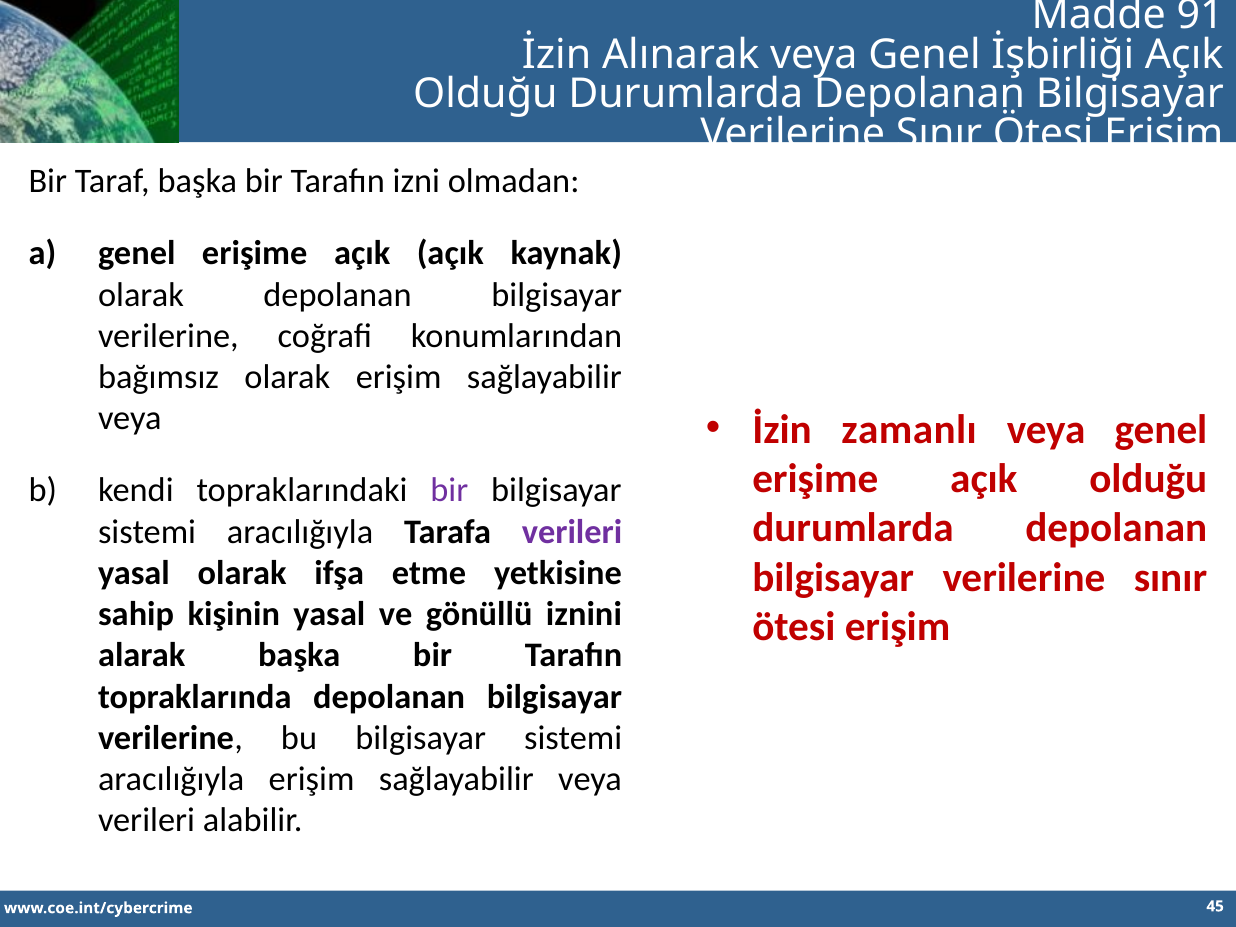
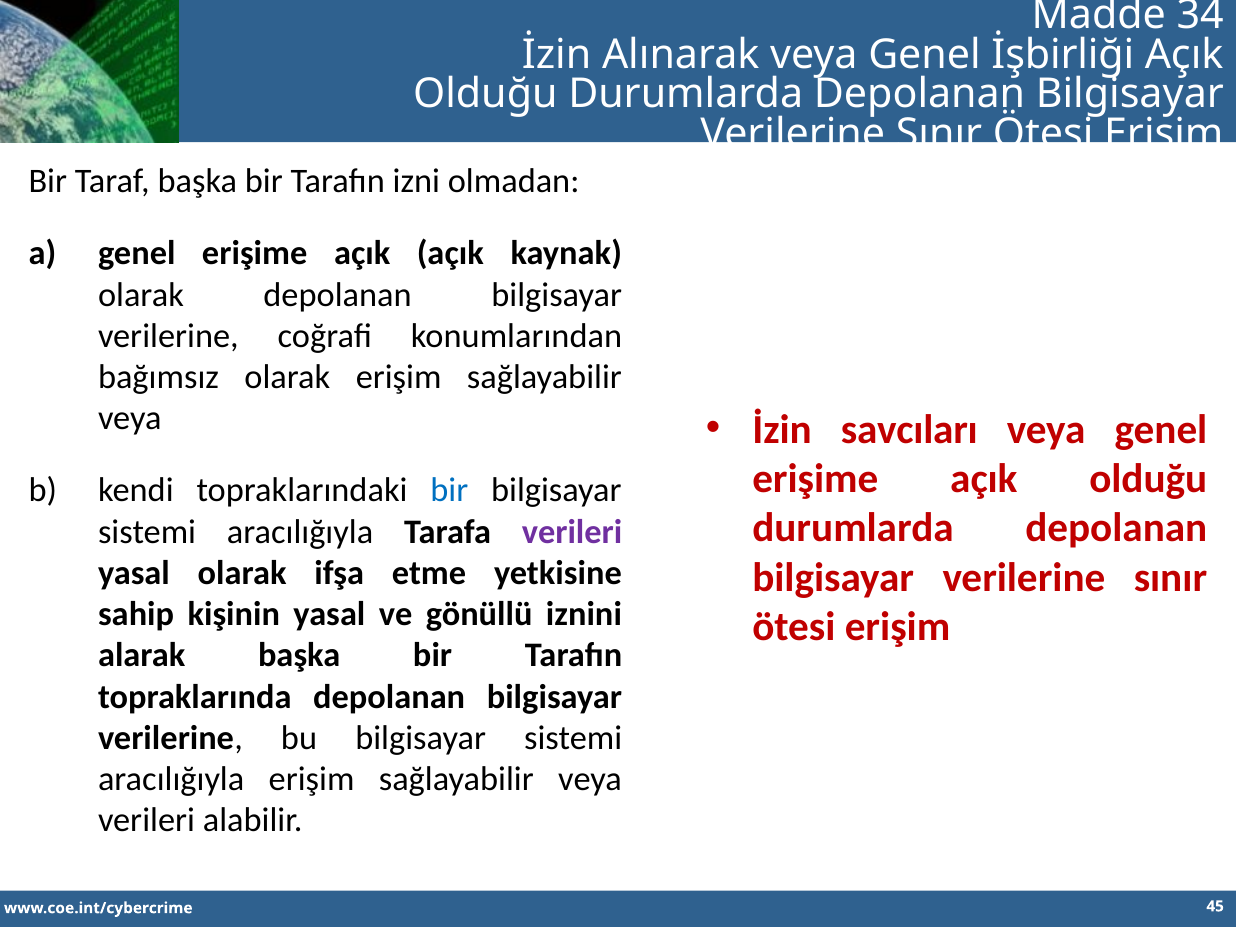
91: 91 -> 34 (1200, 15)
zamanlı: zamanlı -> savcıları (909, 429)
bir colour: purple -> blue (449, 491)
